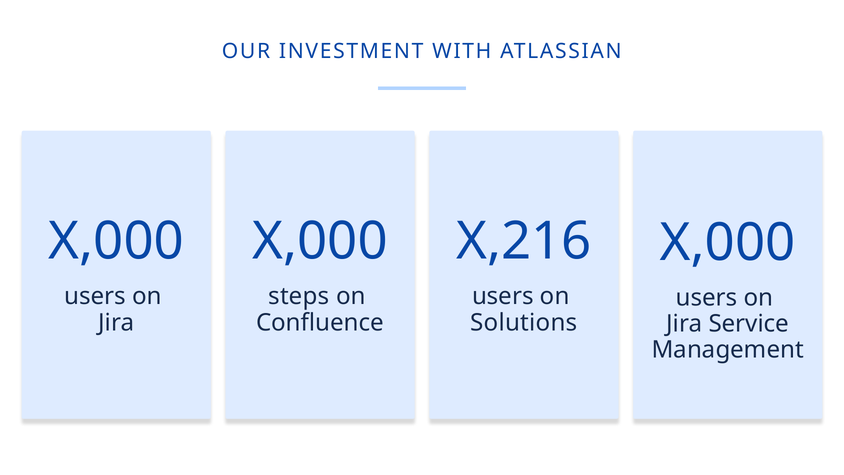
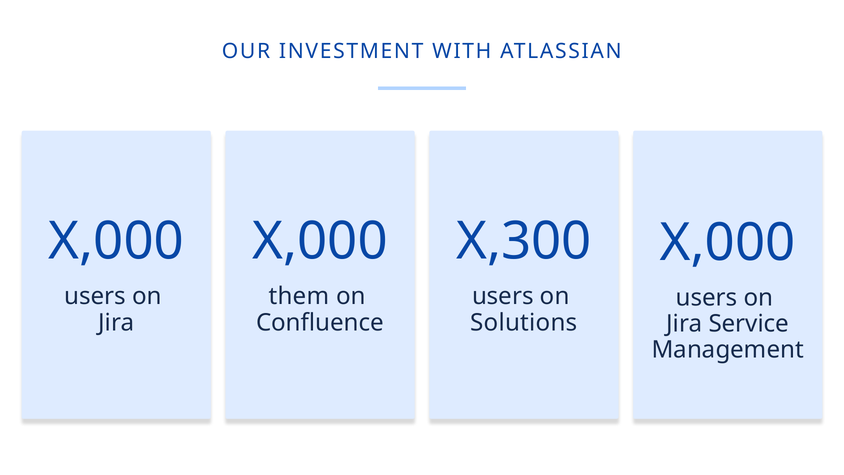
X,216: X,216 -> X,300 (524, 241)
steps: steps -> them (299, 296)
